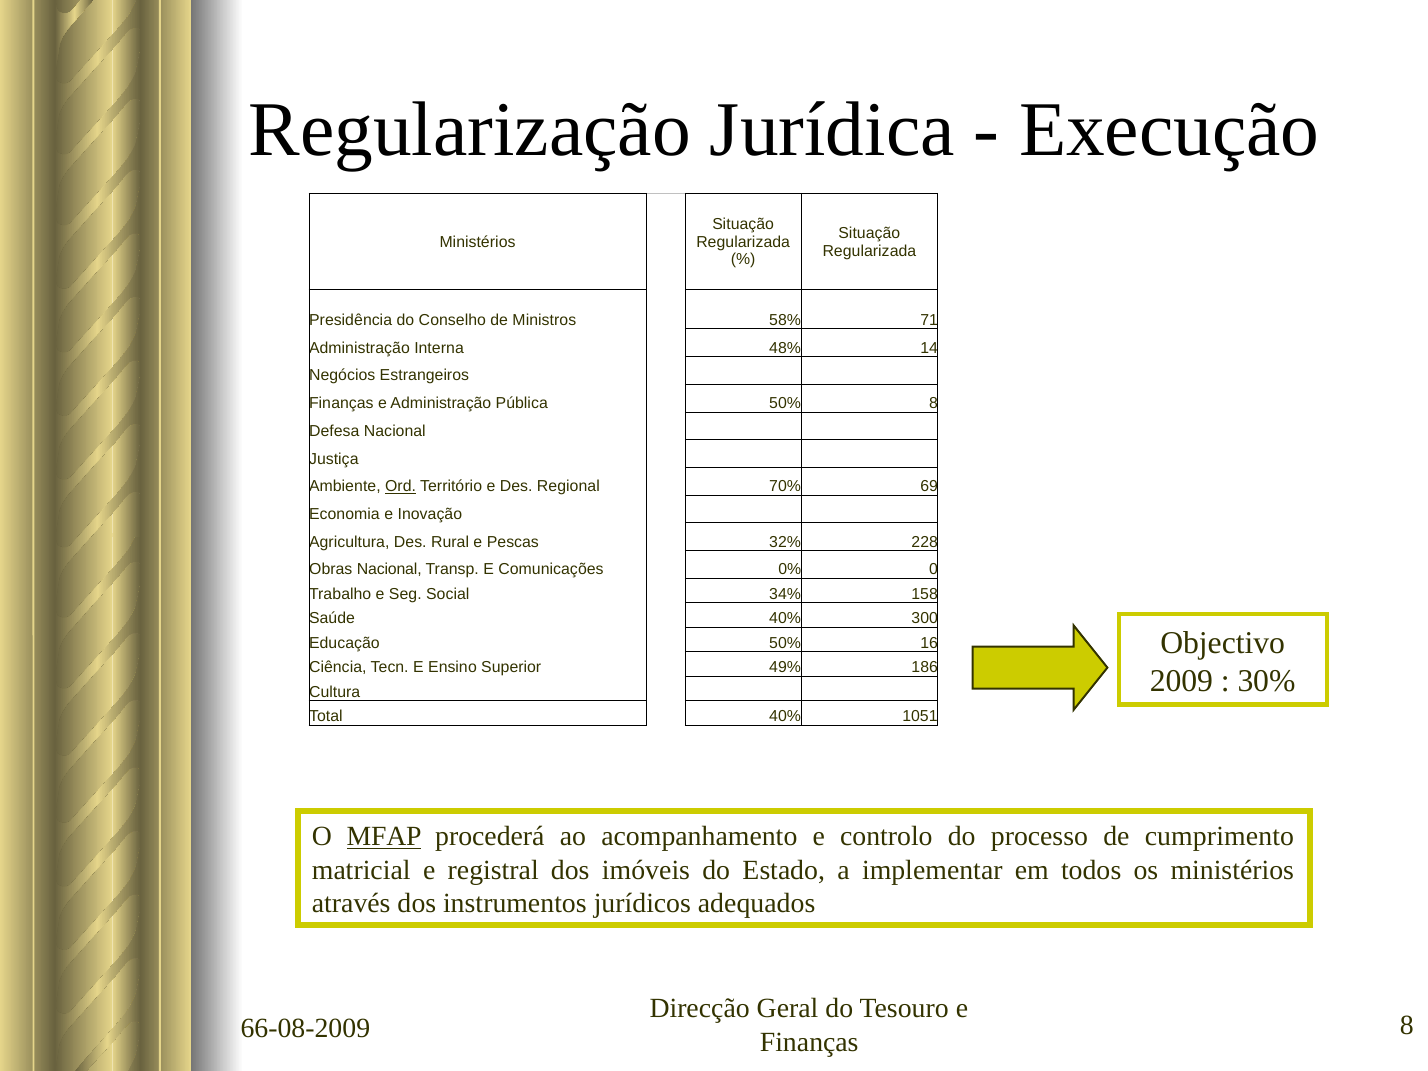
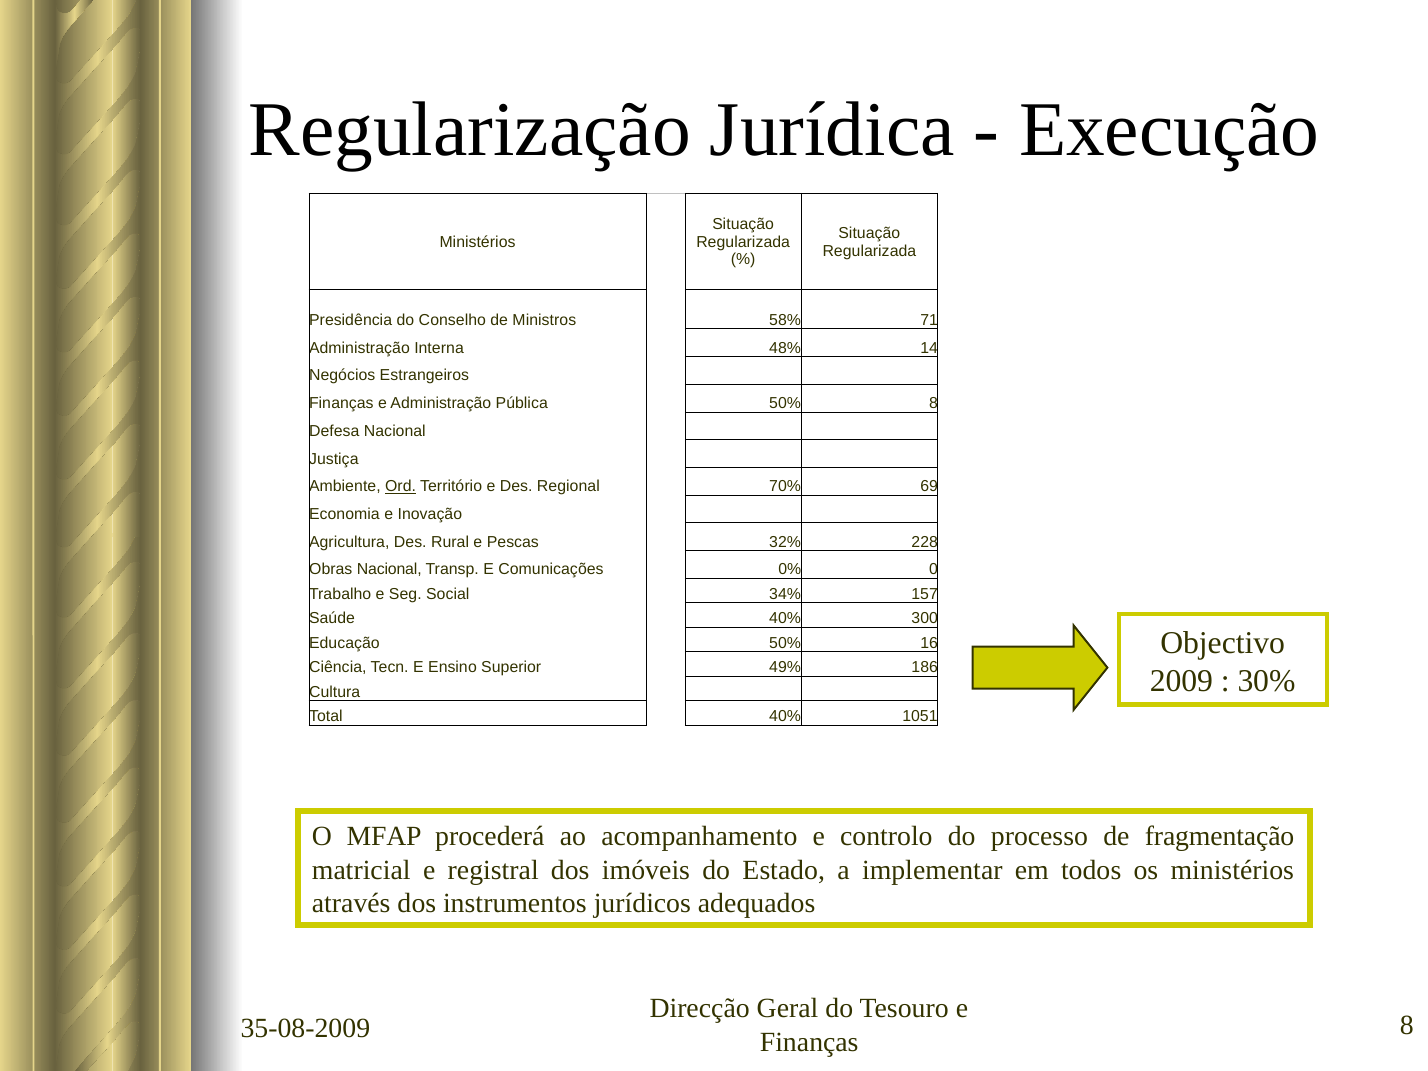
158: 158 -> 157 (925, 594)
MFAP underline: present -> none (384, 837)
cumprimento: cumprimento -> fragmentação (1220, 837)
66-08-2009: 66-08-2009 -> 35-08-2009 (305, 1028)
